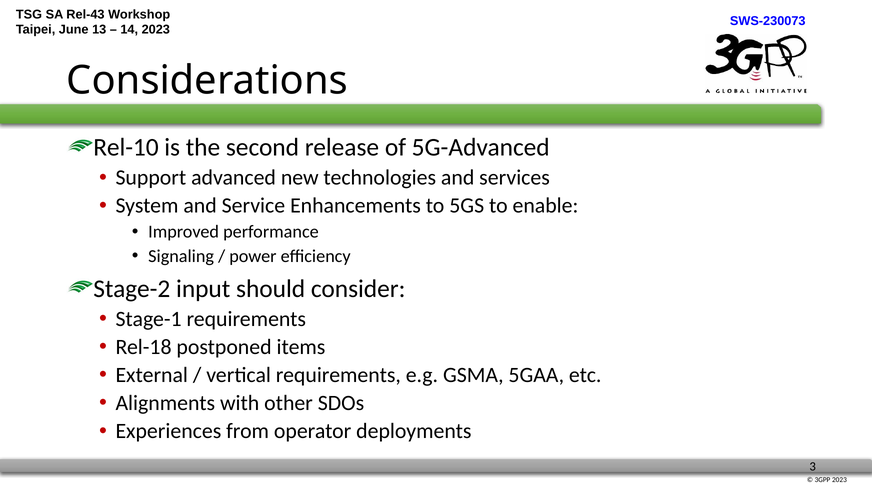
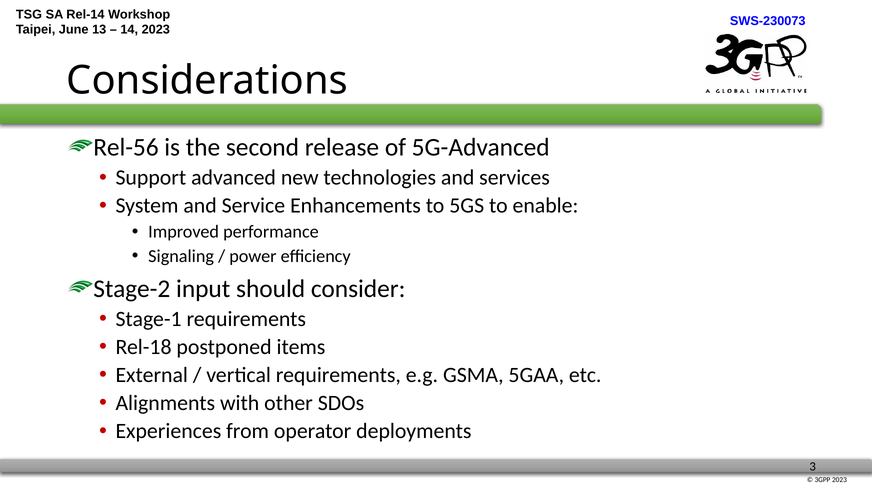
Rel-43: Rel-43 -> Rel-14 (85, 14)
Rel-10: Rel-10 -> Rel-56 (126, 147)
